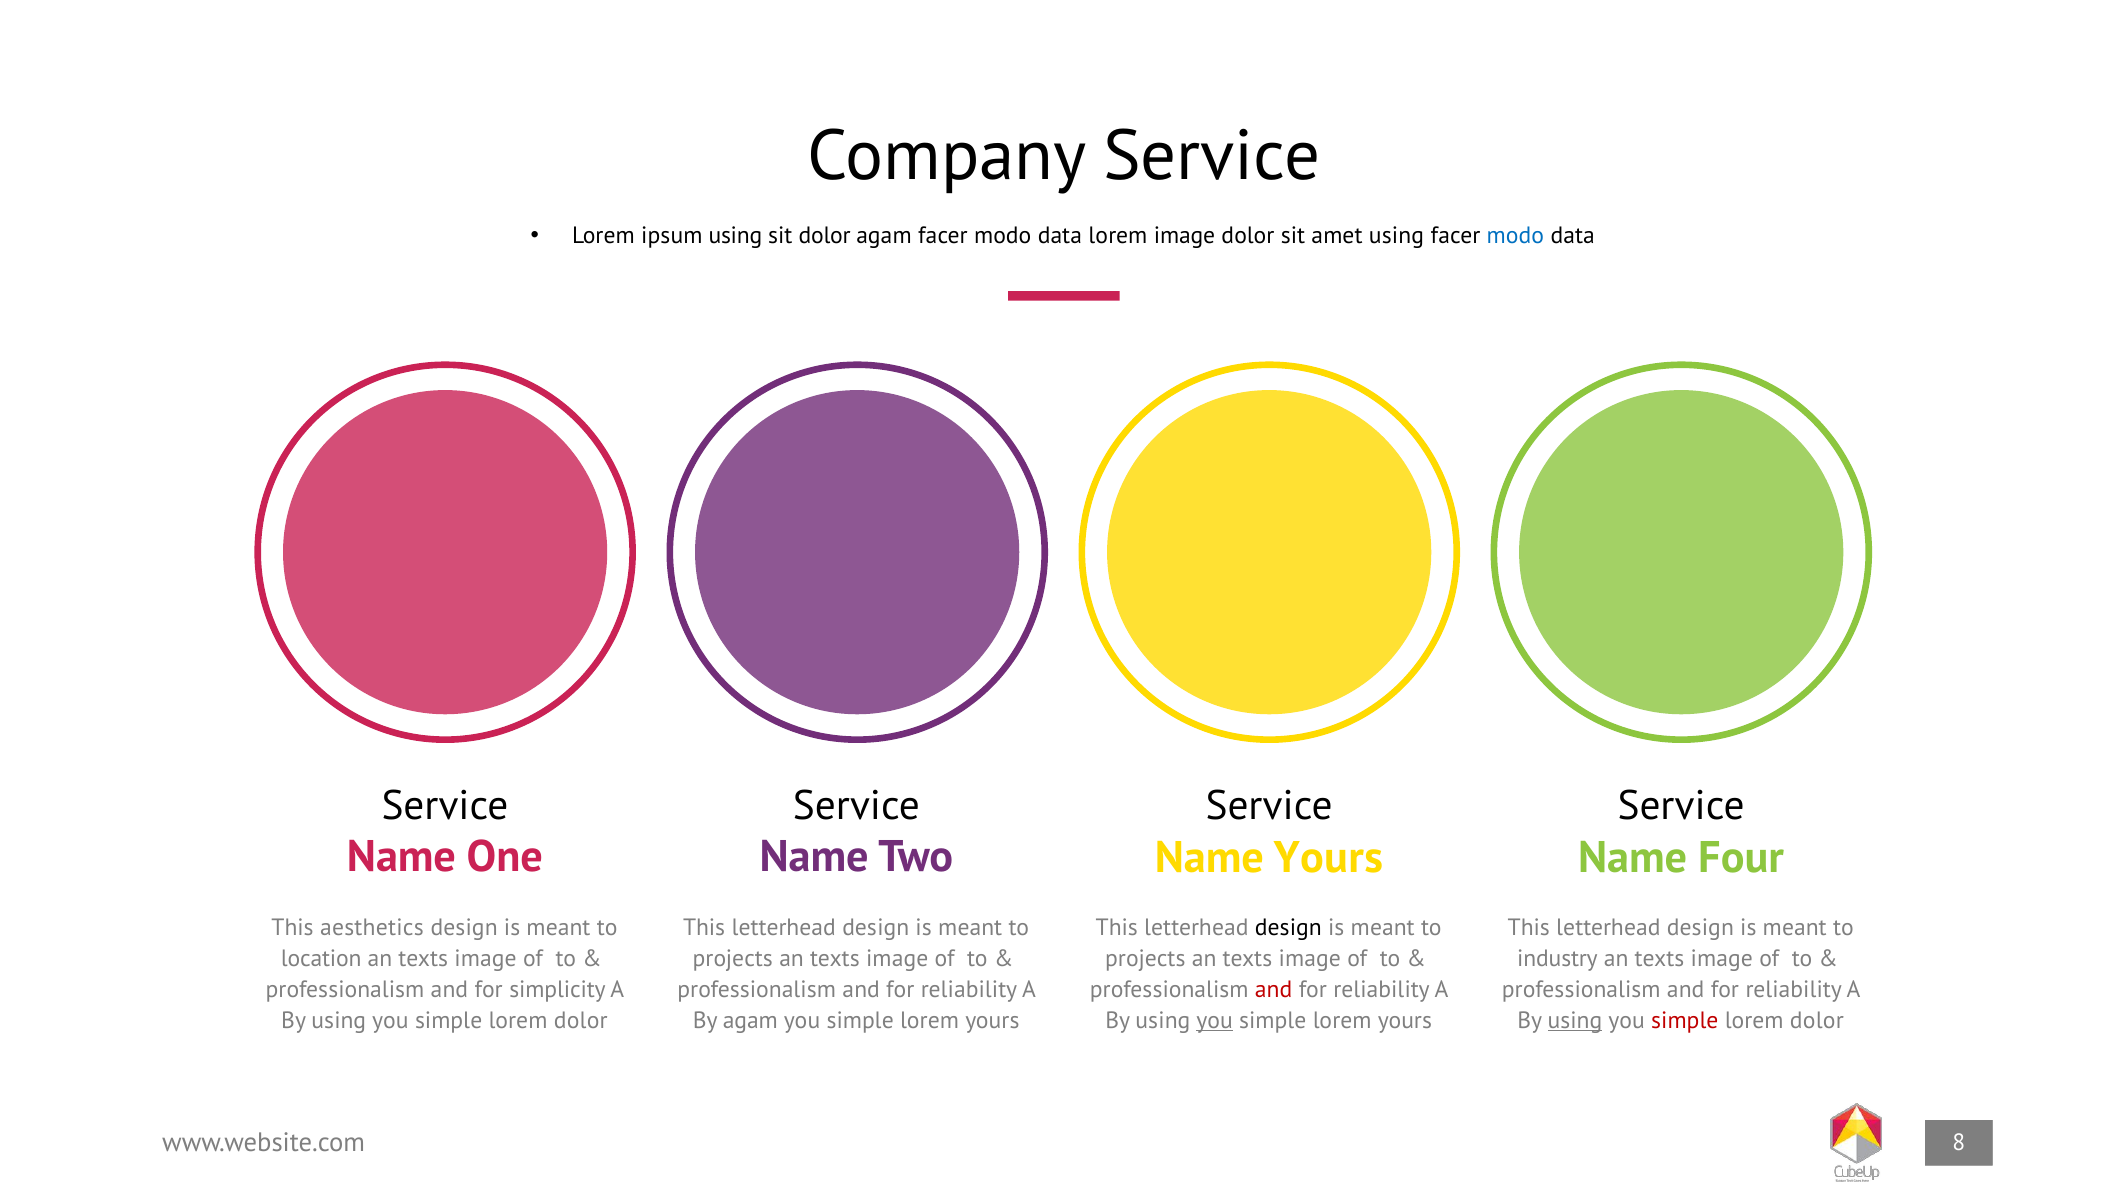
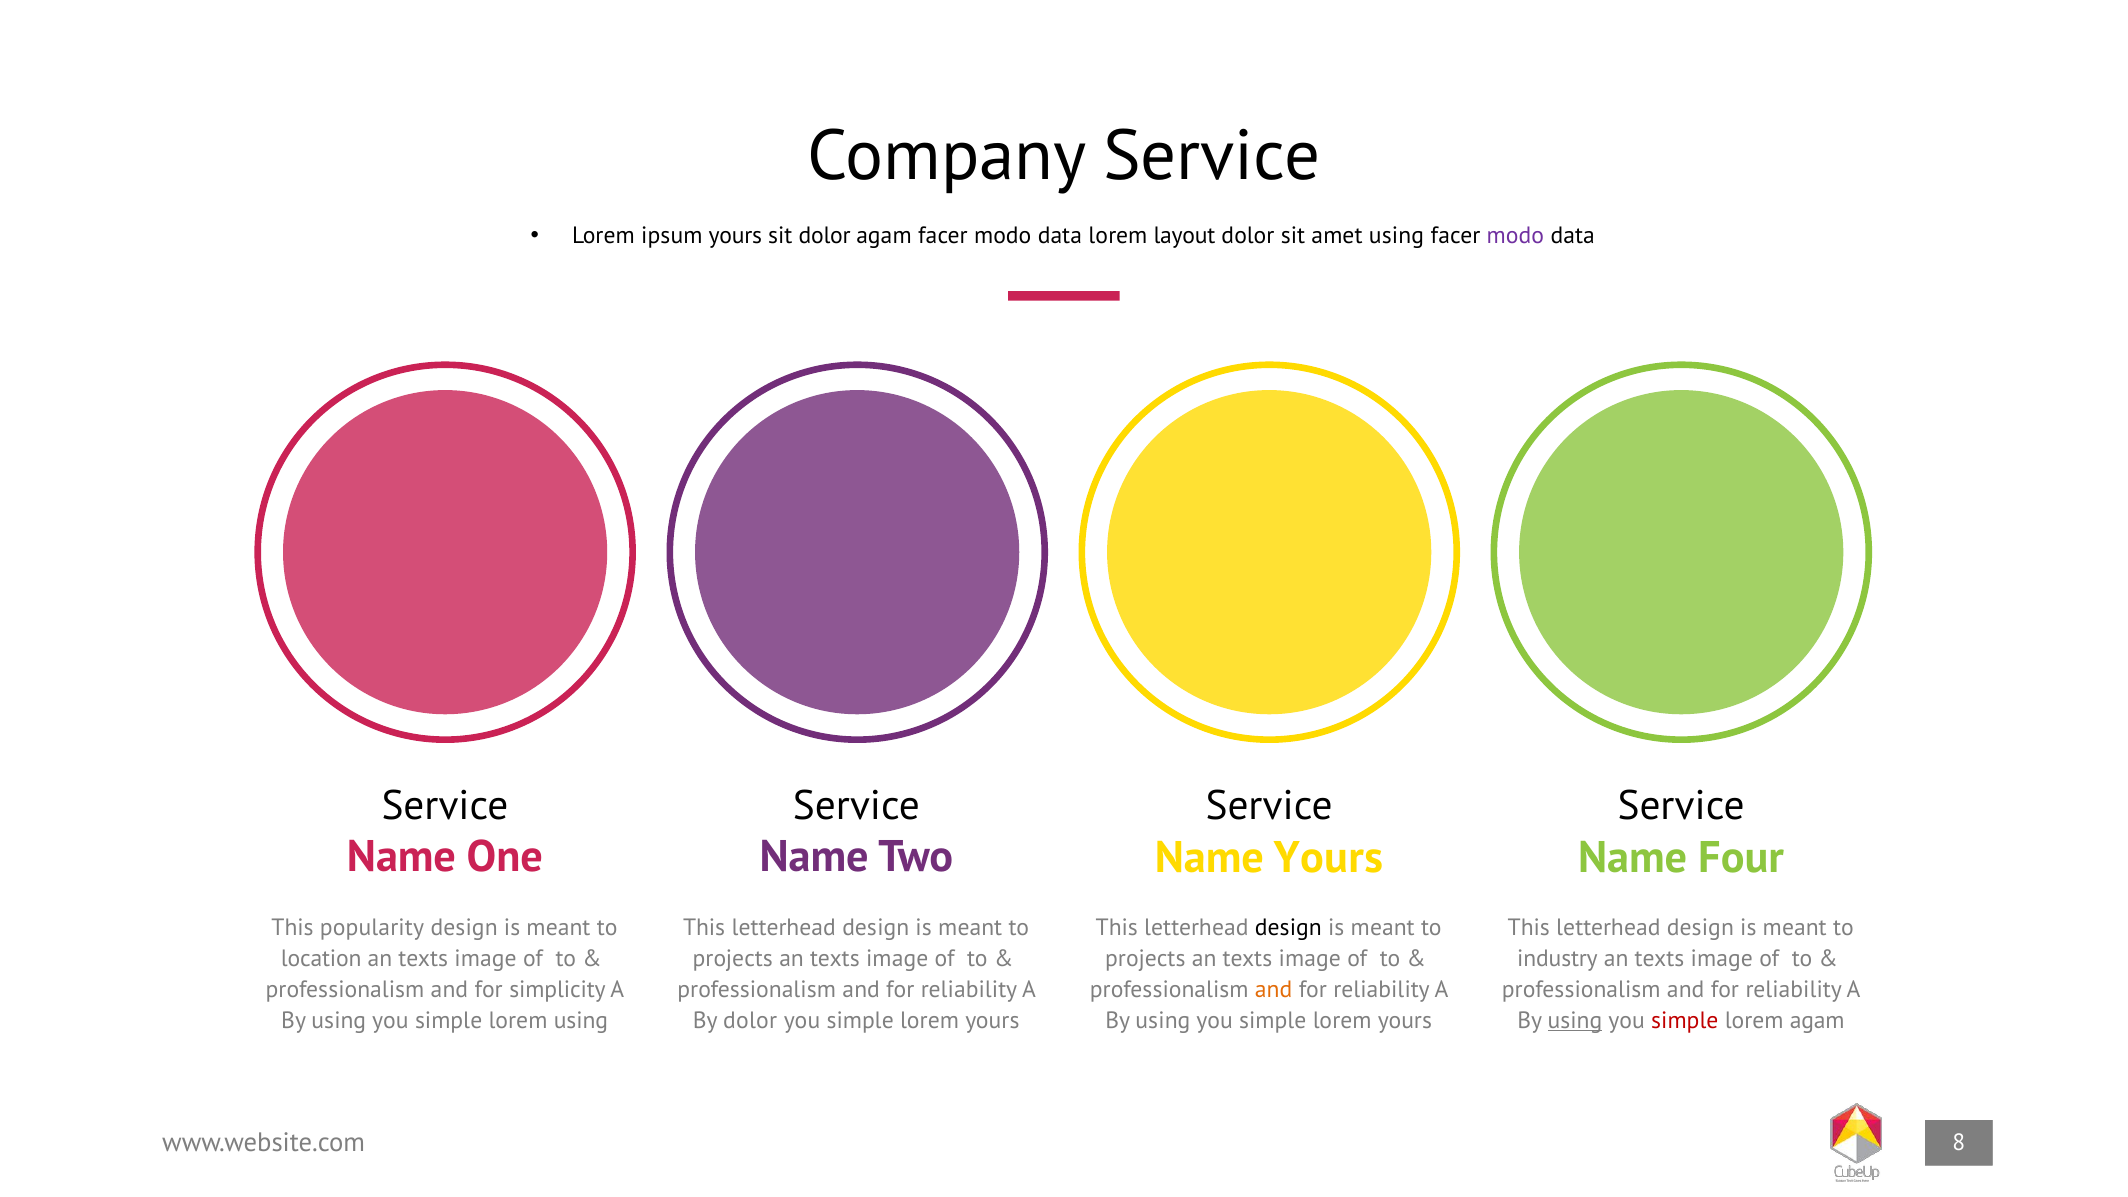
ipsum using: using -> yours (735, 236)
lorem image: image -> layout (1184, 236)
modo colour: blue -> purple (1515, 236)
aesthetics: aesthetics -> popularity (372, 927)
and colour: red -> orange (1274, 990)
dolor: dolor -> using (581, 1021)
By agam: agam -> dolor (750, 1021)
you underline: present -> none (1215, 1021)
dolor: dolor -> agam (1817, 1021)
